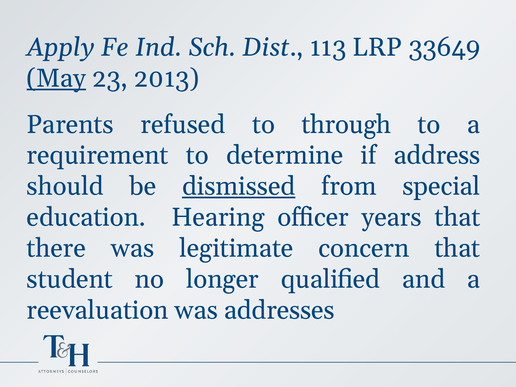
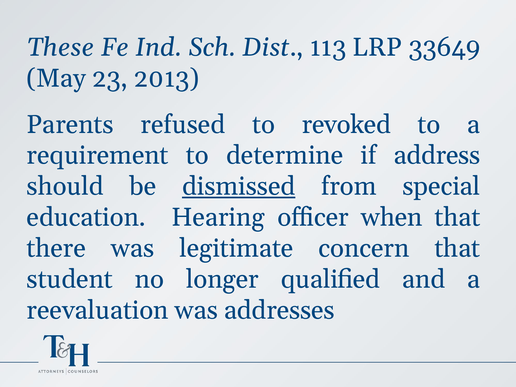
Apply: Apply -> These (61, 47)
May underline: present -> none (56, 78)
through: through -> revoked (346, 125)
years: years -> when (392, 217)
